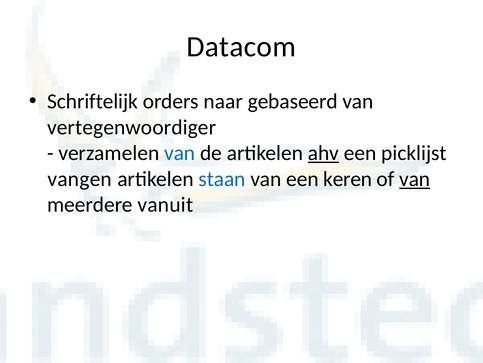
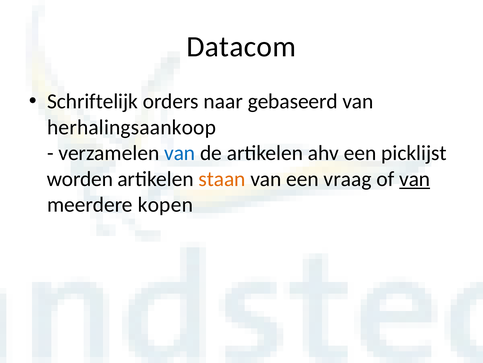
vertegenwoordiger: vertegenwoordiger -> herhalingsaankoop (132, 127)
ahv underline: present -> none (324, 153)
vangen: vangen -> worden (80, 179)
staan colour: blue -> orange (222, 179)
keren: keren -> vraag (348, 179)
vanuit: vanuit -> kopen (165, 204)
